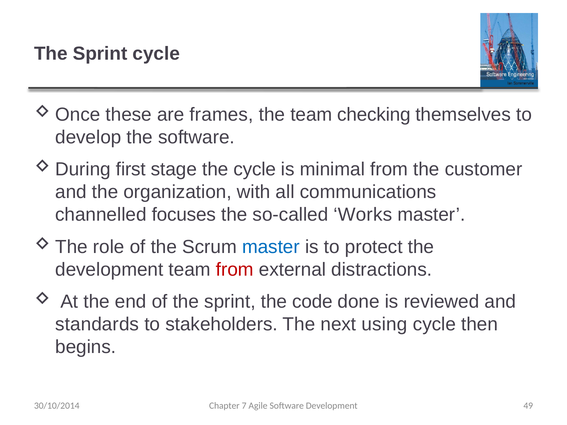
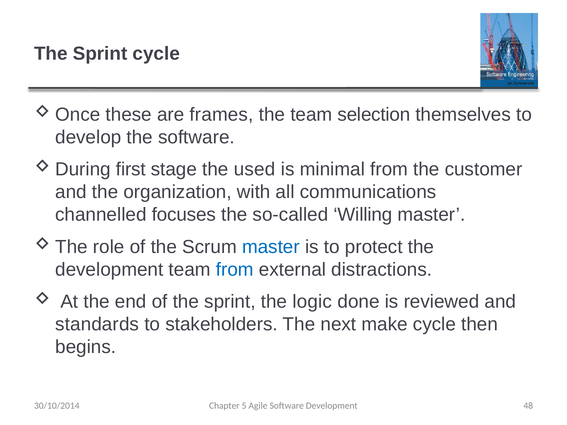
checking: checking -> selection (374, 115)
the cycle: cycle -> used (255, 170)
Works: Works -> Willing (363, 215)
from colour: red -> blue (235, 270)
code: code -> logic (312, 302)
using: using -> make (385, 325)
7: 7 -> 5 (244, 406)
49: 49 -> 48 (528, 406)
